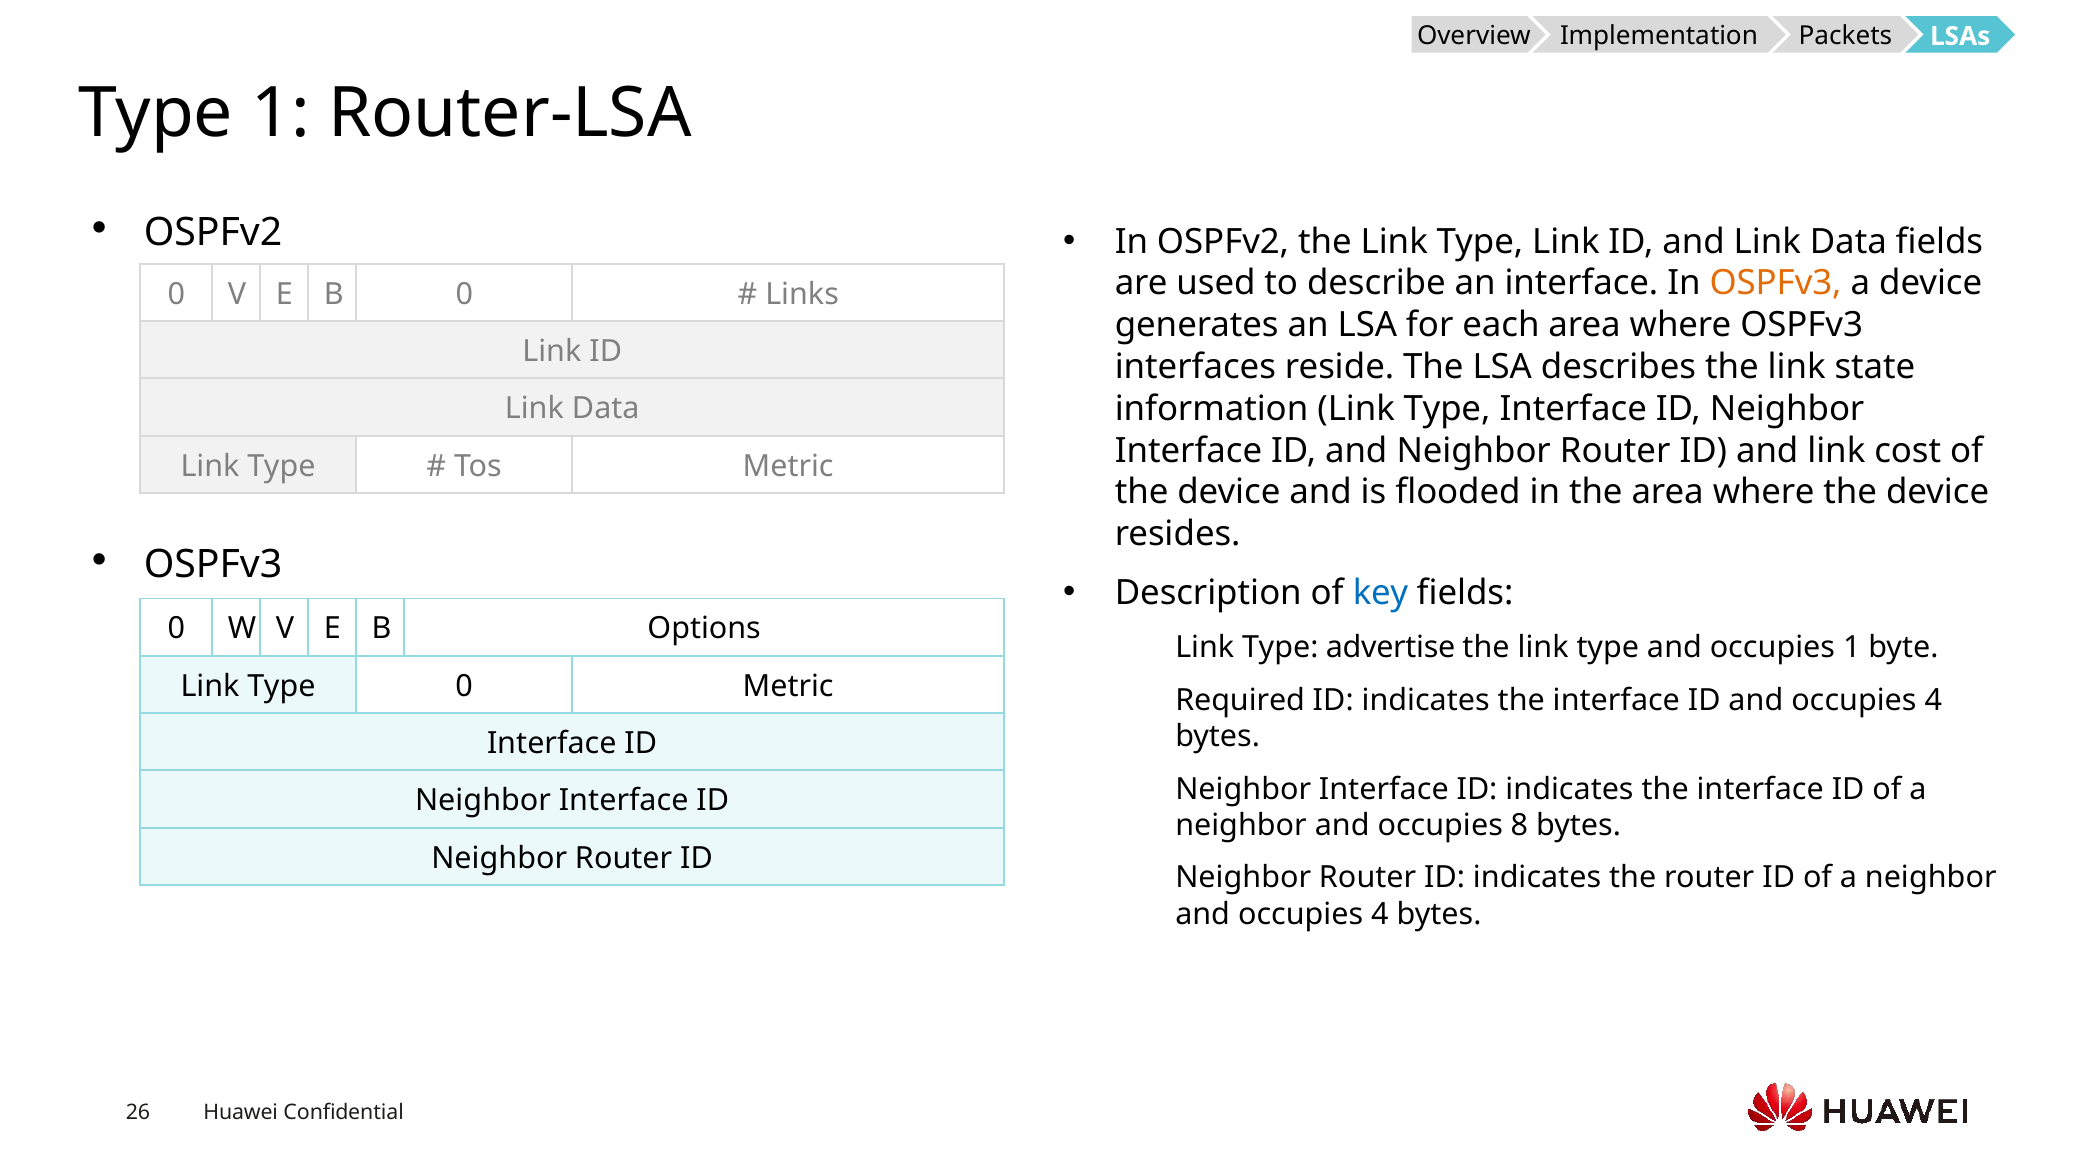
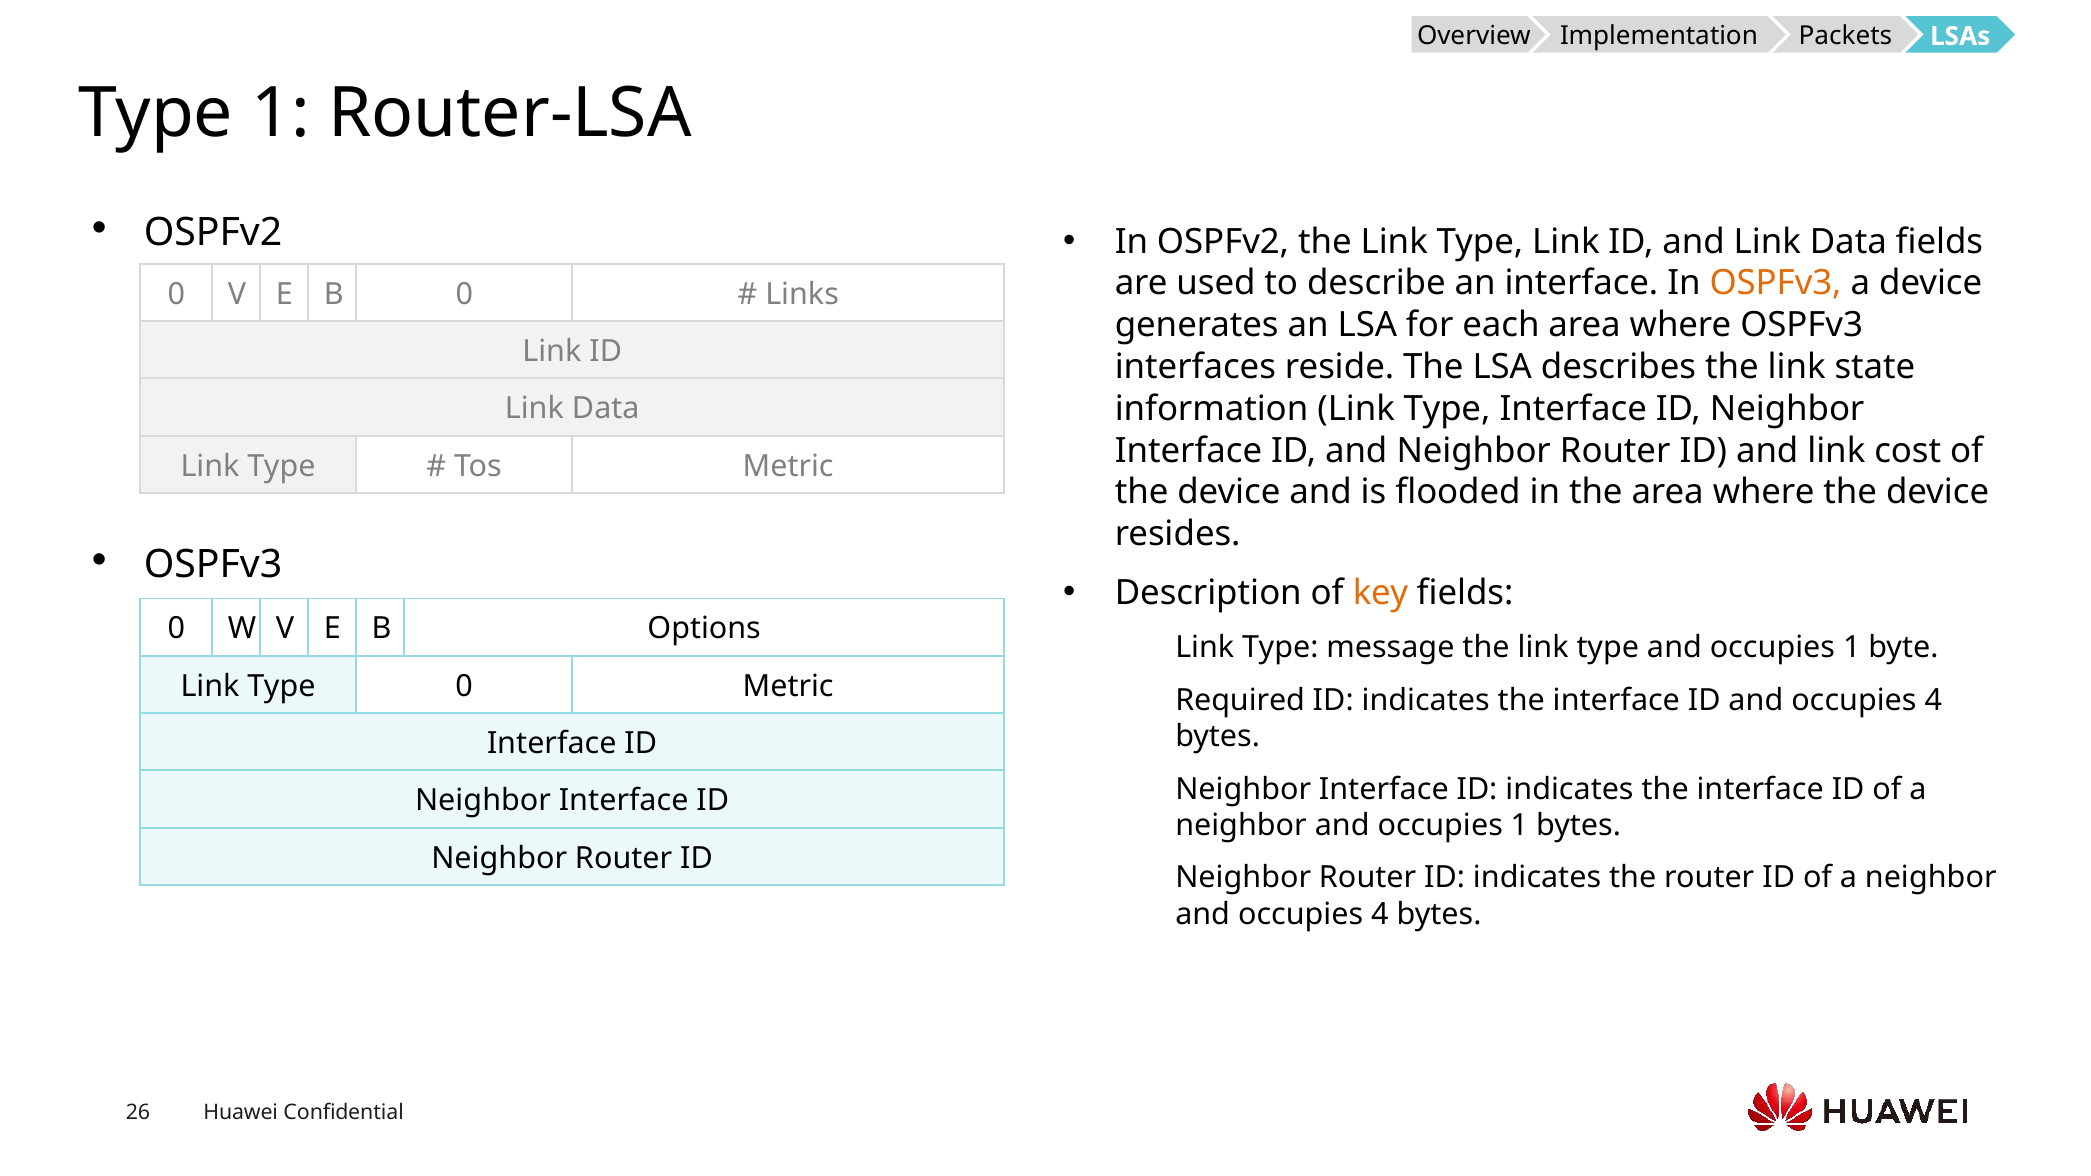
key colour: blue -> orange (1380, 593)
advertise: advertise -> message (1390, 648)
neighbor and occupies 8: 8 -> 1 (1519, 826)
